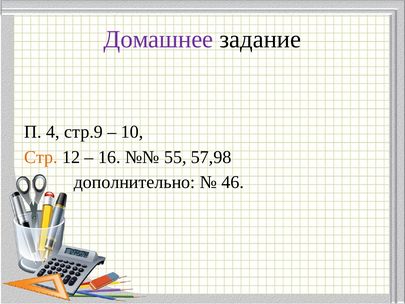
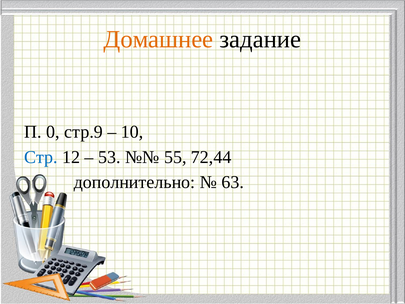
Домашнее colour: purple -> orange (158, 39)
4: 4 -> 0 (53, 132)
Стр colour: orange -> blue (41, 157)
16: 16 -> 53 (109, 157)
57,98: 57,98 -> 72,44 (211, 157)
46: 46 -> 63 (233, 182)
